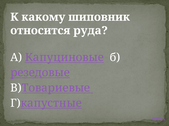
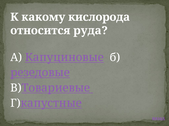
шиповник: шиповник -> кислорода (99, 17)
